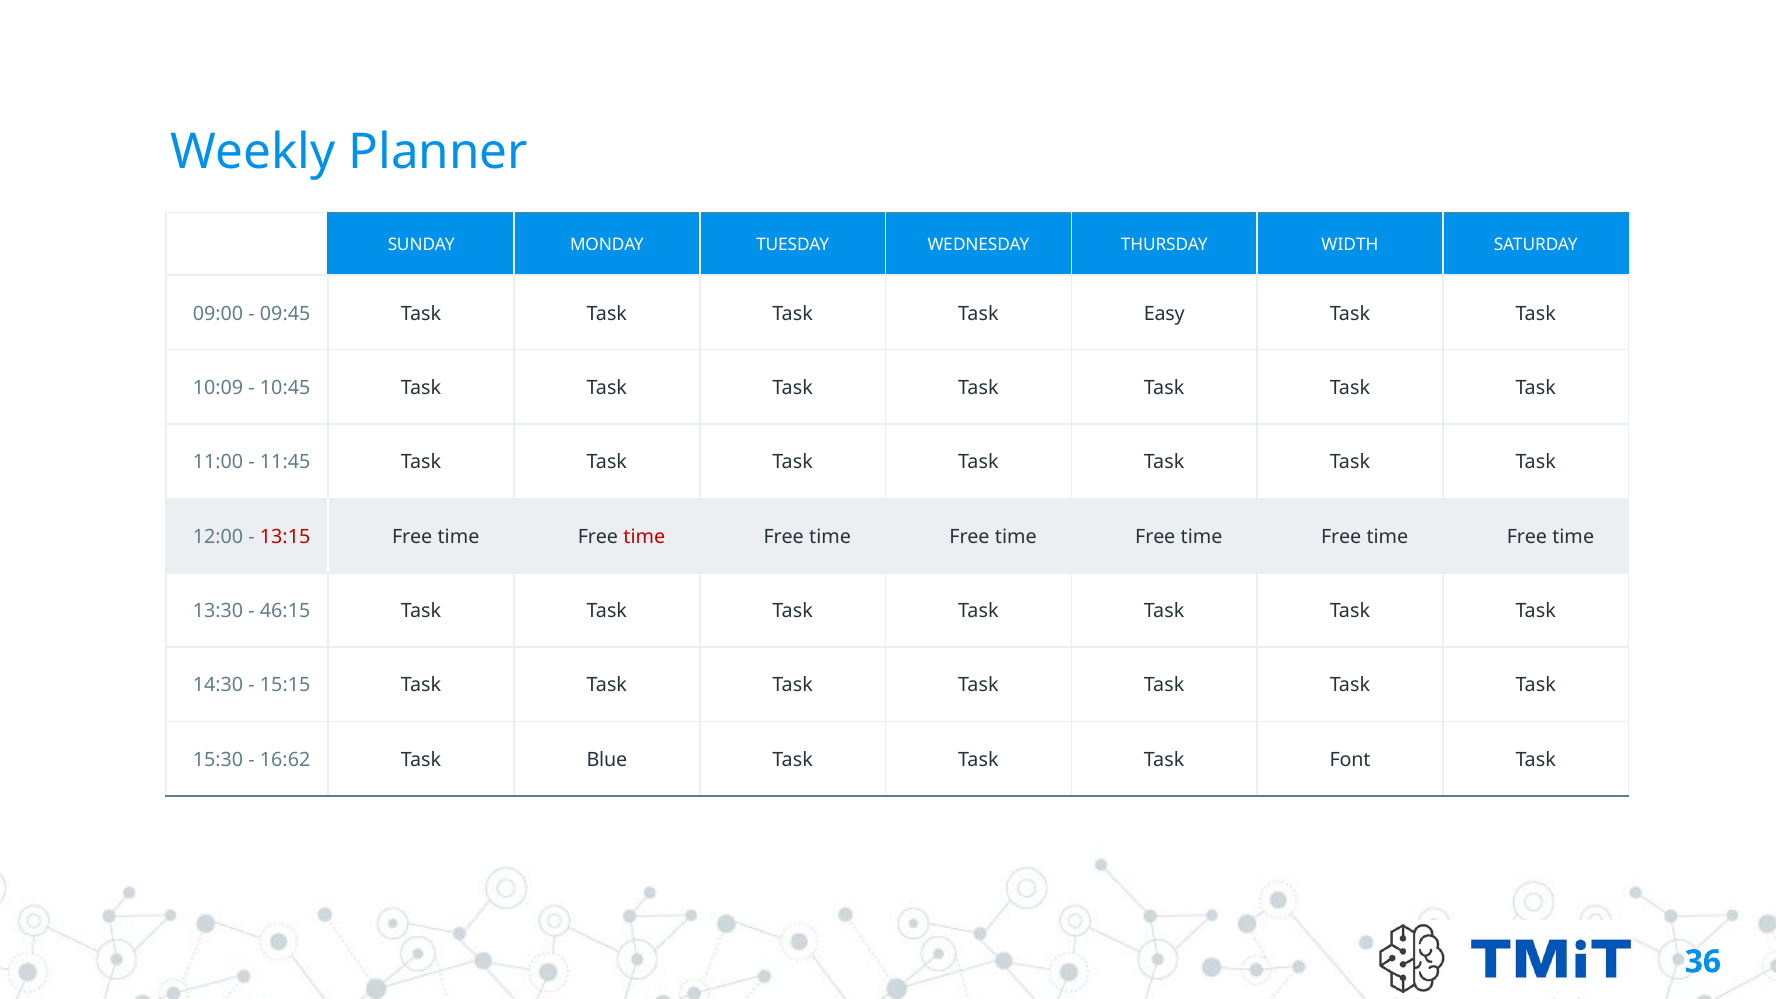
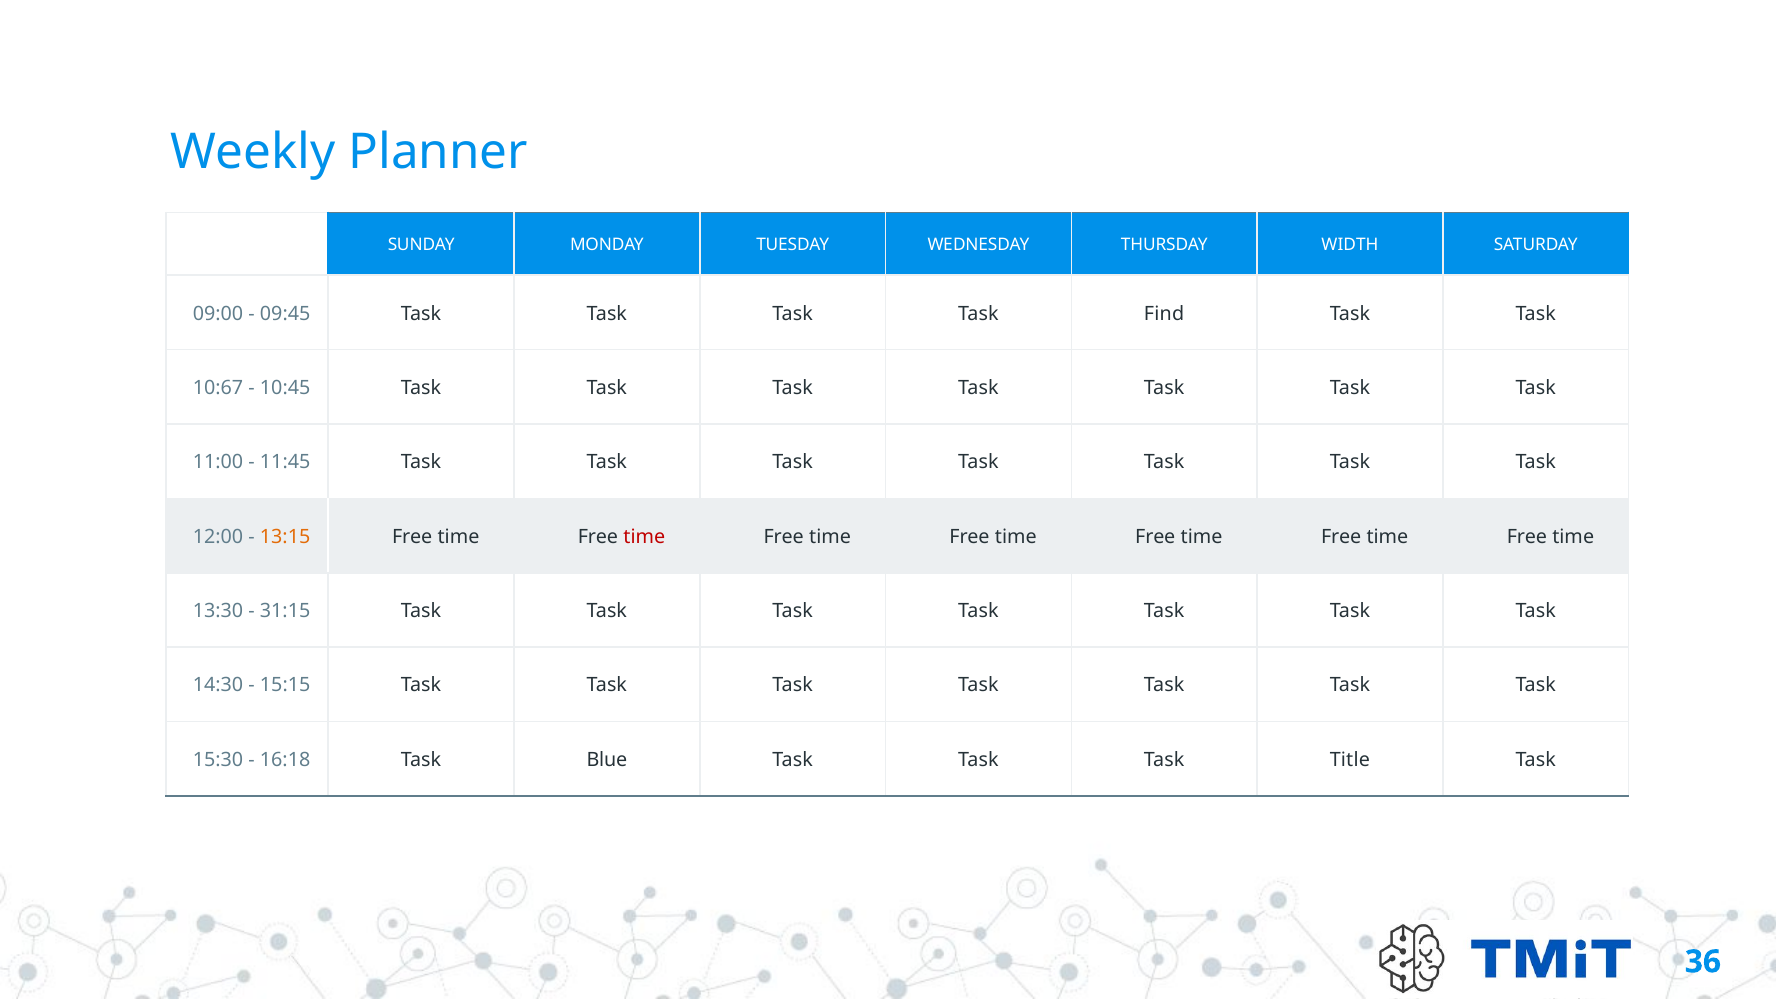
Easy: Easy -> Find (1164, 314)
10:09: 10:09 -> 10:67 (218, 388)
13:15 colour: red -> orange (285, 537)
46:15: 46:15 -> 31:15 (285, 611)
16:62: 16:62 -> 16:18 (285, 760)
Font: Font -> Title (1350, 760)
